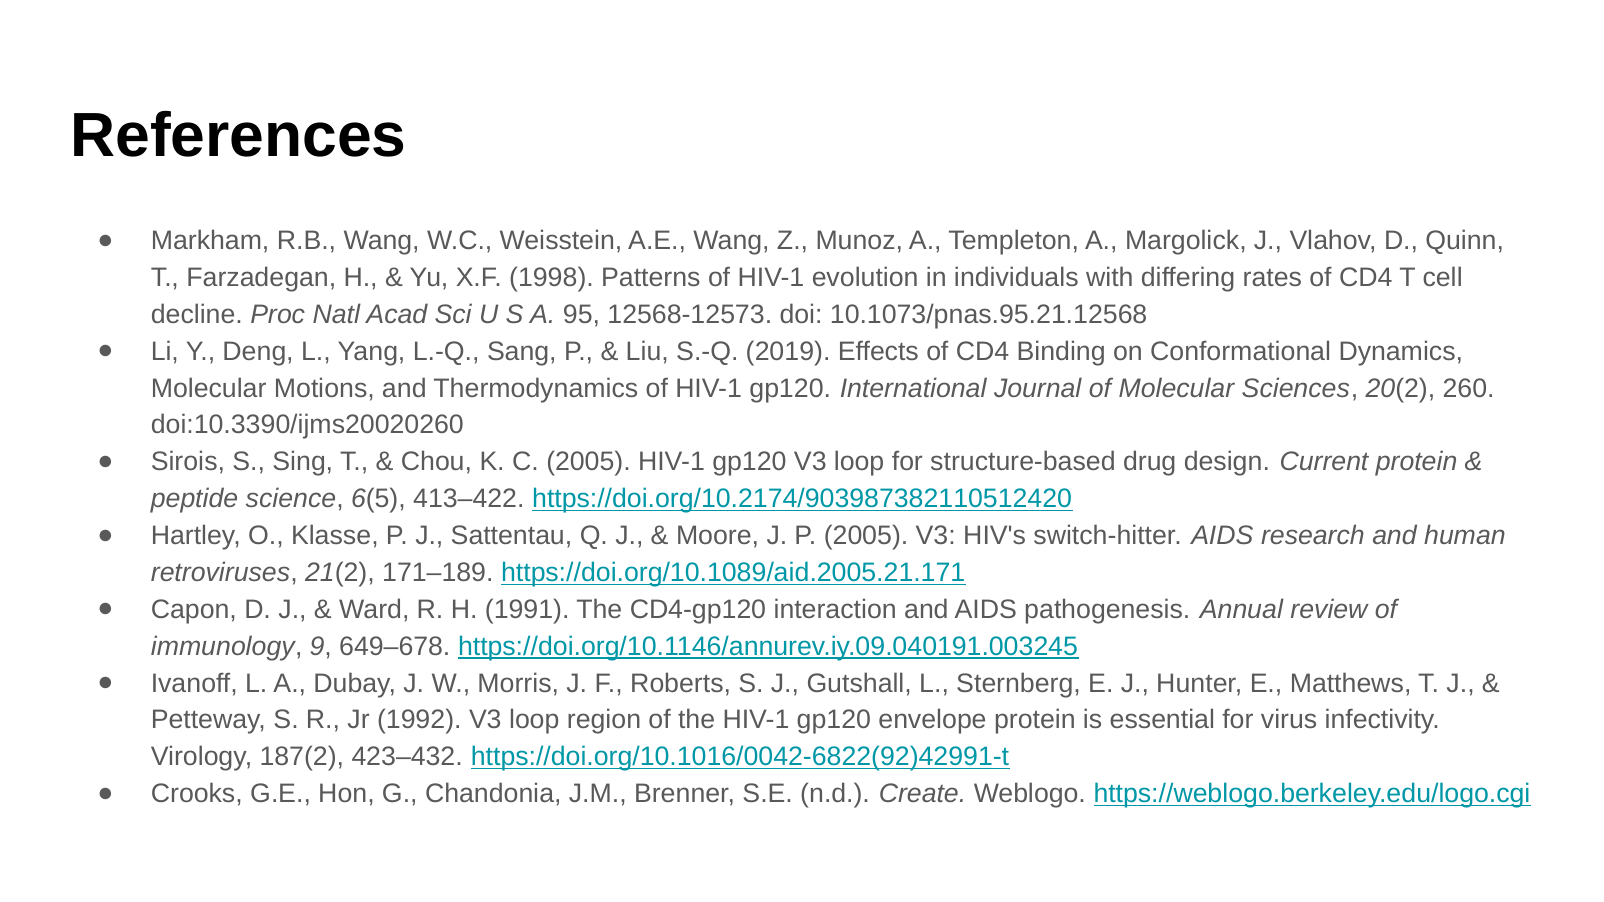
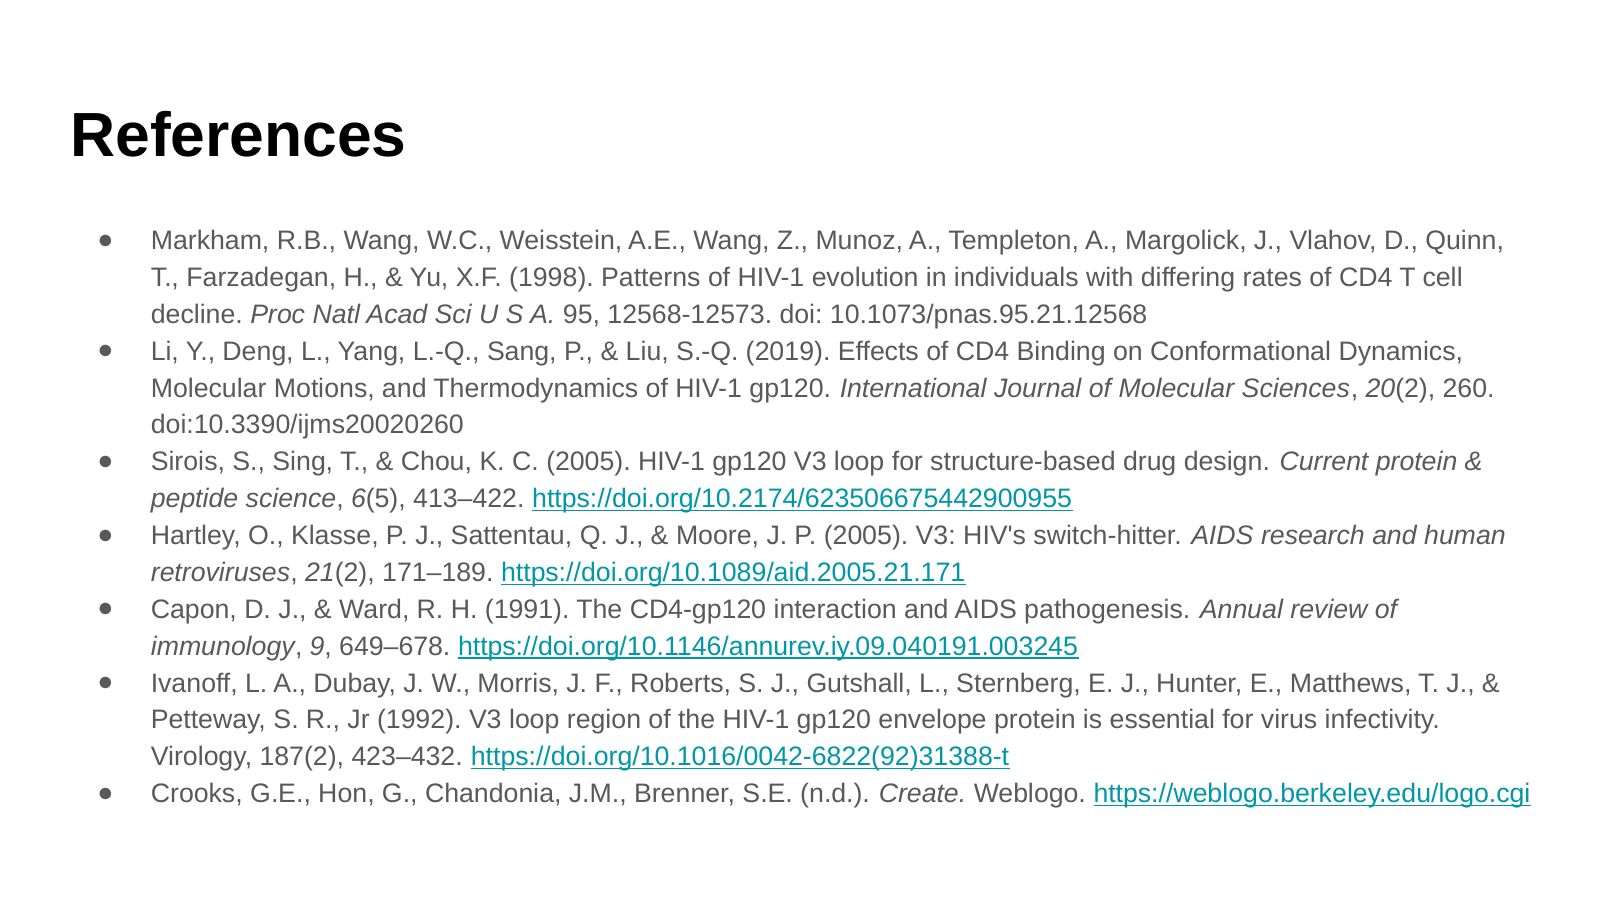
https://doi.org/10.2174/903987382110512420: https://doi.org/10.2174/903987382110512420 -> https://doi.org/10.2174/623506675442900955 (802, 499)
https://doi.org/10.1016/0042-6822(92)42991-t: https://doi.org/10.1016/0042-6822(92)42991-t -> https://doi.org/10.1016/0042-6822(92)31388-t (740, 757)
